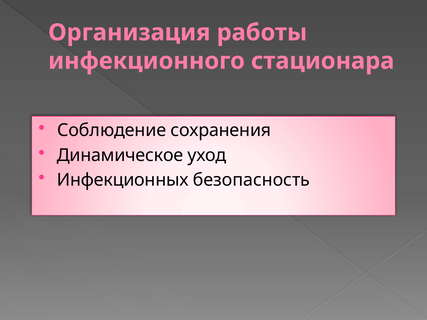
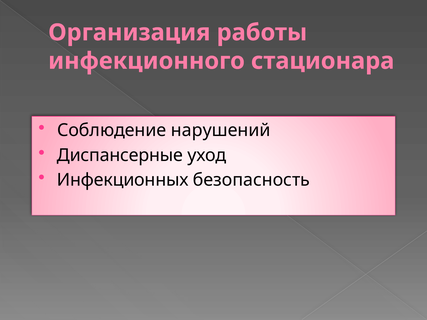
сохранения: сохранения -> нарушений (221, 130)
Динамическое: Динамическое -> Диспансерные (120, 155)
